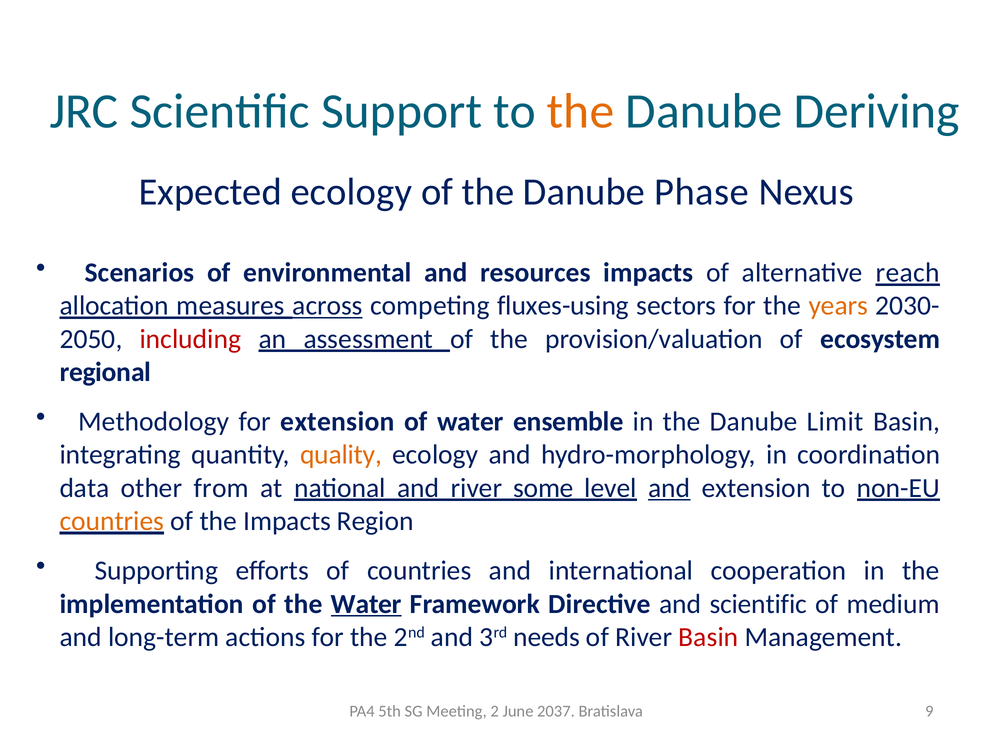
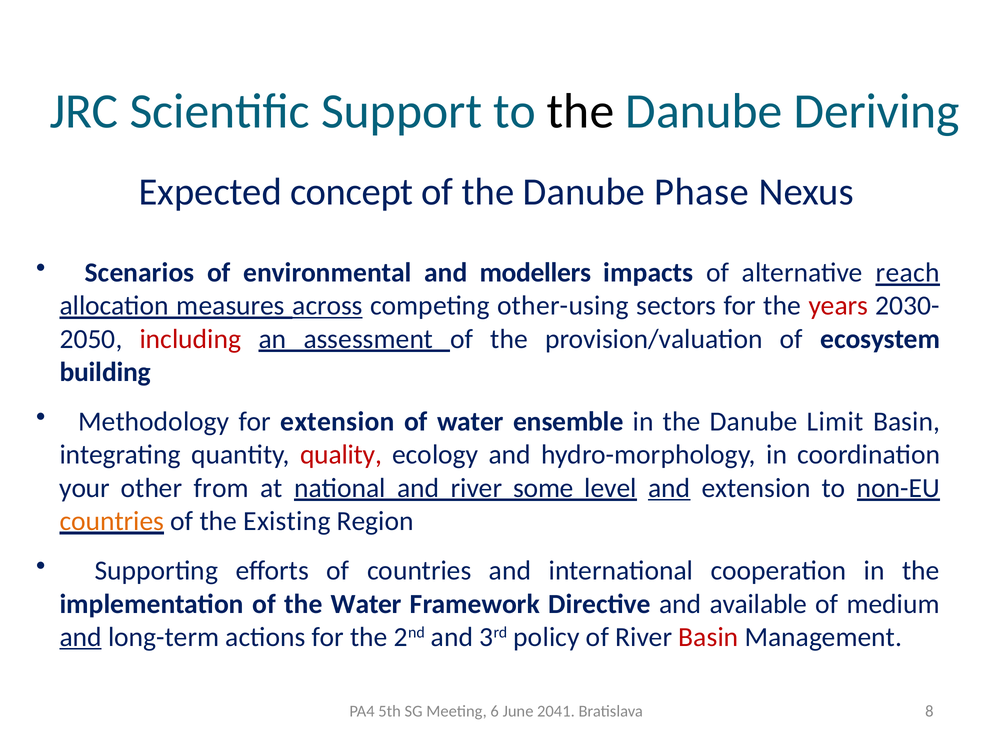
the colour: orange -> black (581, 111)
Expected ecology: ecology -> concept (352, 192)
resources: resources -> modellers (535, 273)
fluxes-using: fluxes-using -> other-using (563, 306)
years colour: orange -> red (838, 306)
regional: regional -> building (105, 372)
quality colour: orange -> red (341, 455)
data: data -> your (85, 488)
the Impacts: Impacts -> Existing (287, 521)
Water underline: present -> none (366, 604)
and scientific: scientific -> available (758, 604)
and underline: none -> present (81, 637)
needs: needs -> policy (547, 637)
2: 2 -> 6 (495, 711)
2037: 2037 -> 2041 (556, 711)
9: 9 -> 8 (929, 711)
